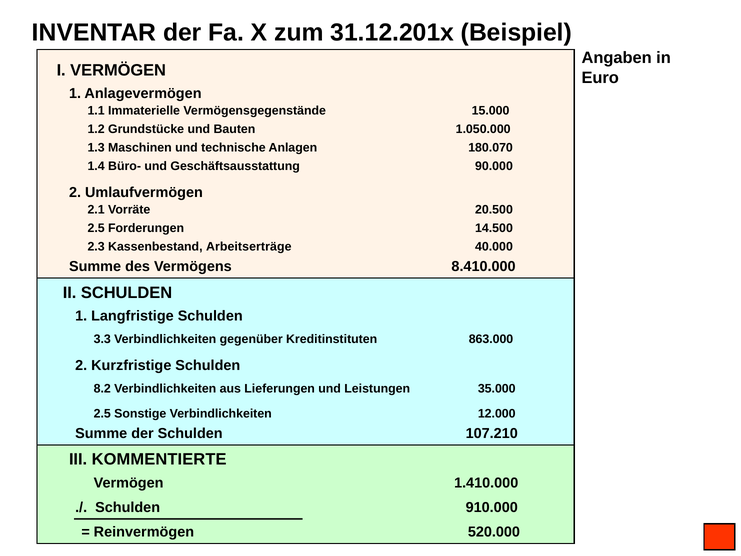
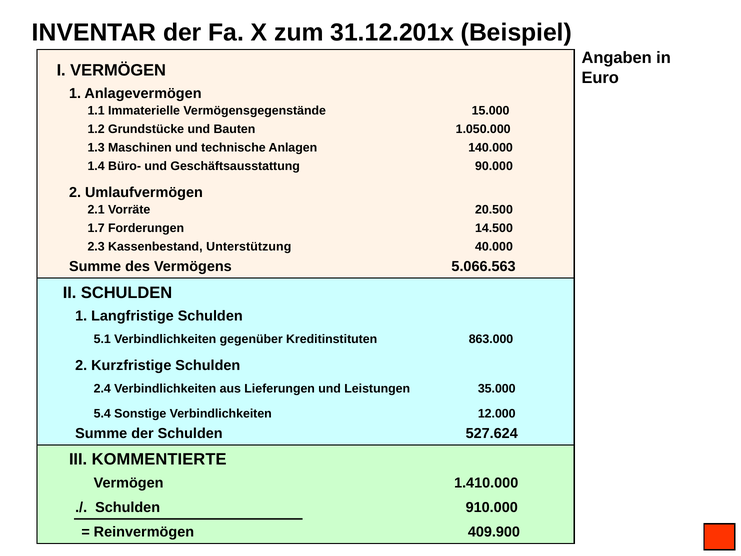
180.070: 180.070 -> 140.000 (491, 148)
2.5: 2.5 -> 1.7 (96, 228)
Arbeitserträge: Arbeitserträge -> Unterstützung (249, 247)
8.410.000: 8.410.000 -> 5.066.563 (484, 266)
3.3: 3.3 -> 5.1 (102, 339)
8.2: 8.2 -> 2.4 (102, 389)
2.5: 2.5 -> 5.4 (102, 413)
107.210: 107.210 -> 527.624 (492, 433)
520.000: 520.000 -> 409.900 (494, 532)
